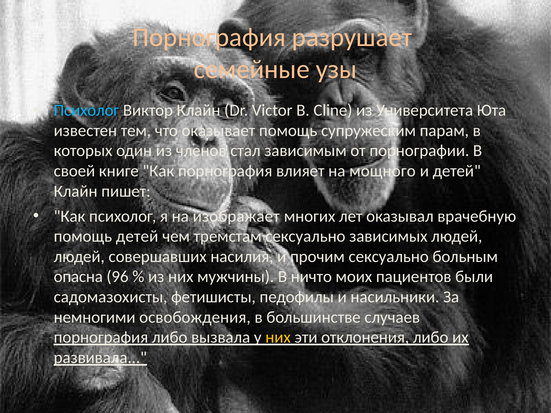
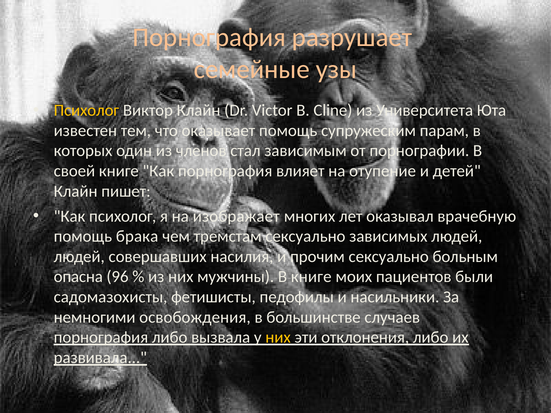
Психолог colour: light blue -> yellow (86, 110)
мощного: мощного -> отупение (383, 171)
помощь детей: детей -> брака (137, 237)
В ничто: ничто -> книге (311, 277)
